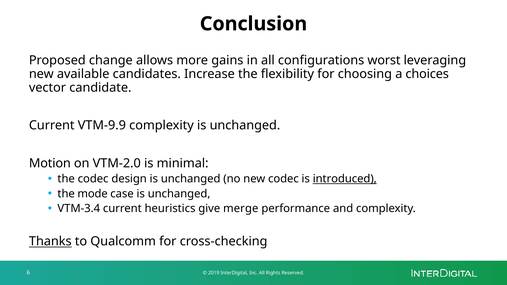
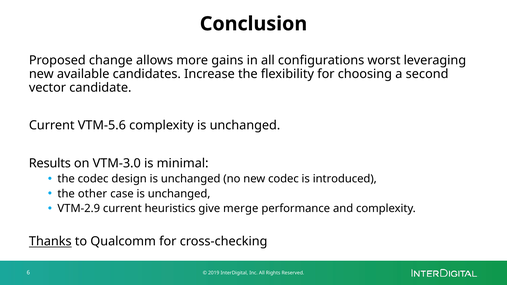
choices: choices -> second (427, 74)
VTM-9.9: VTM-9.9 -> VTM-5.6 (102, 126)
Motion: Motion -> Results (50, 163)
VTM-2.0: VTM-2.0 -> VTM-3.0 (117, 163)
introduced underline: present -> none (345, 179)
mode: mode -> other (92, 194)
VTM-3.4: VTM-3.4 -> VTM-2.9 (79, 209)
